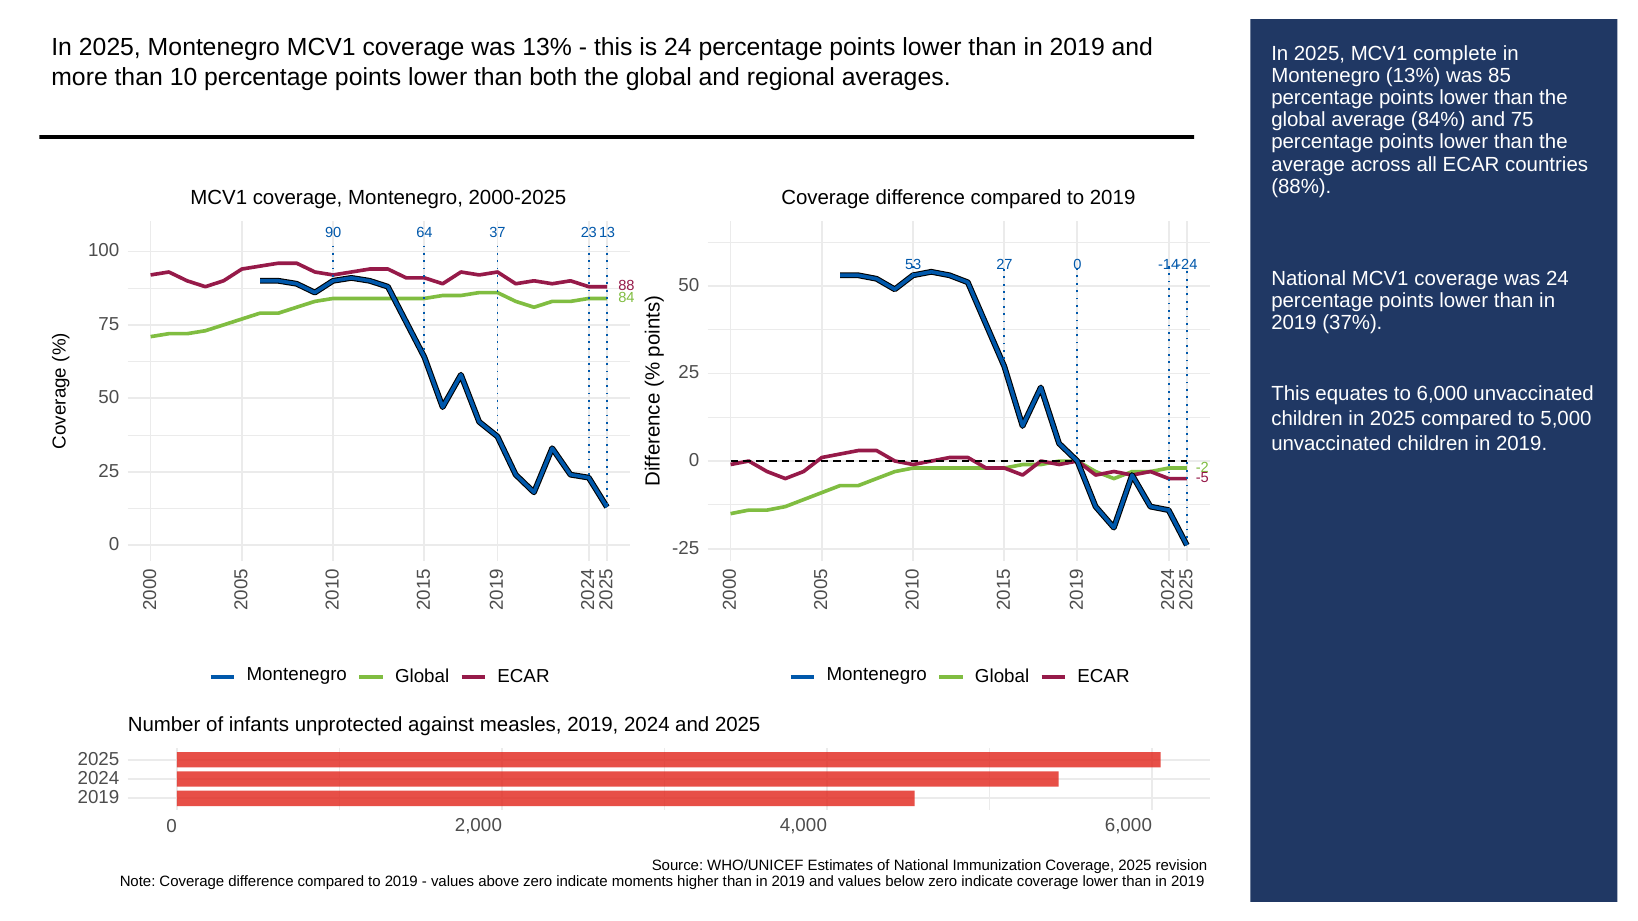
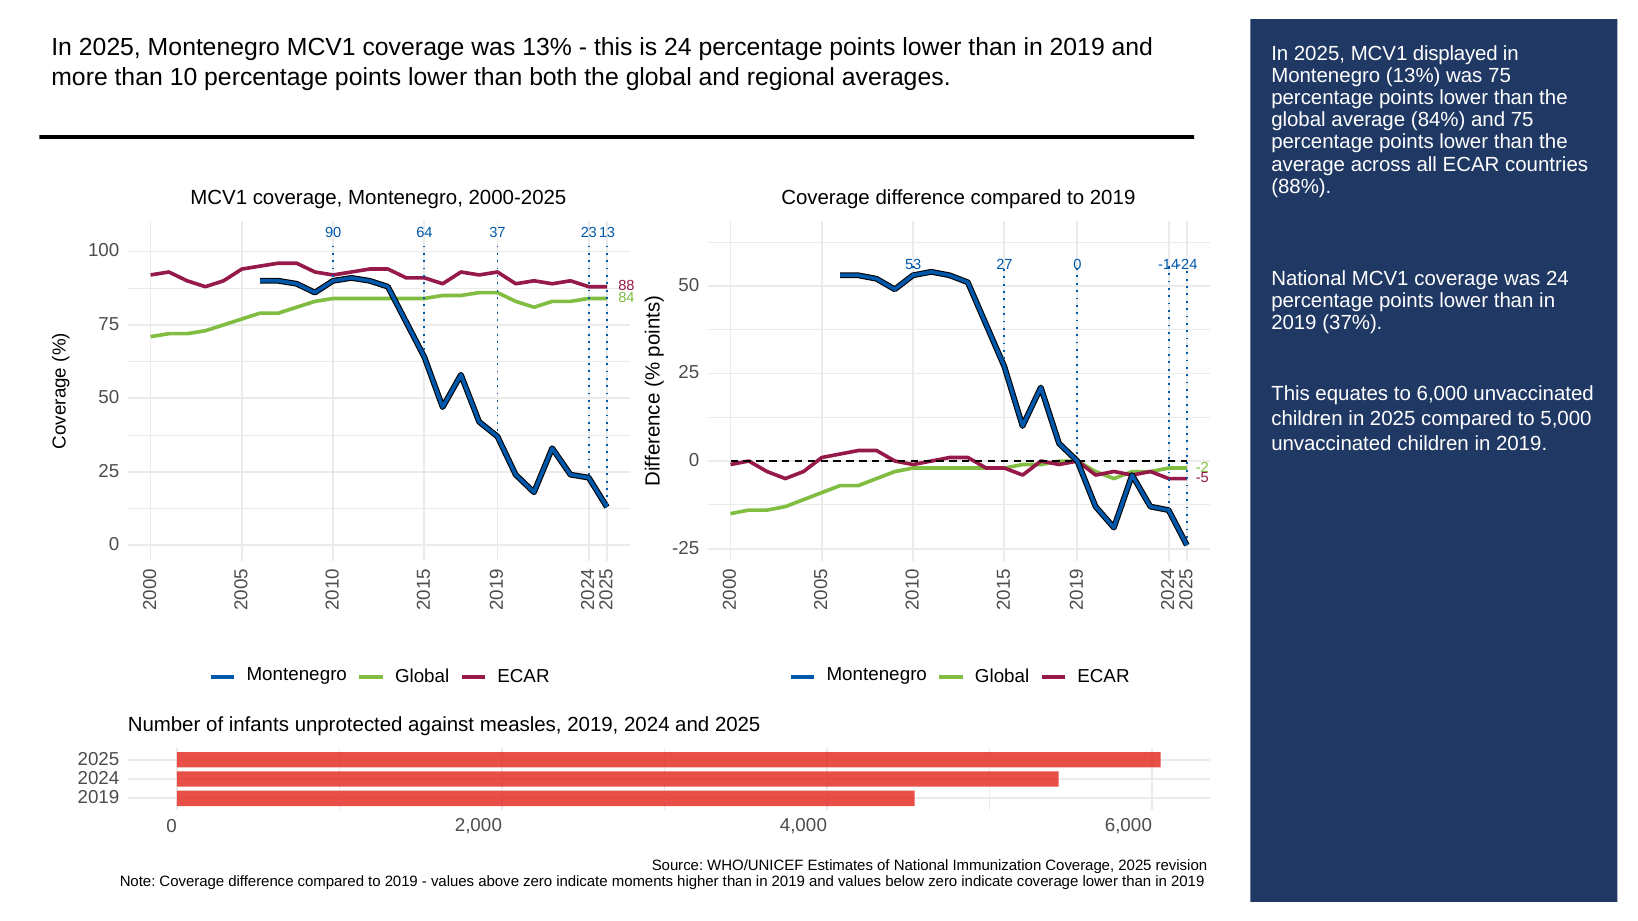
complete: complete -> displayed (1455, 54)
was 85: 85 -> 75 (1500, 76)
